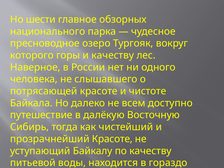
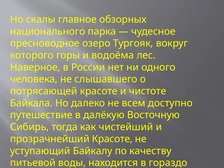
шести: шести -> скалы (41, 19)
и качеству: качеству -> водоёма (113, 55)
